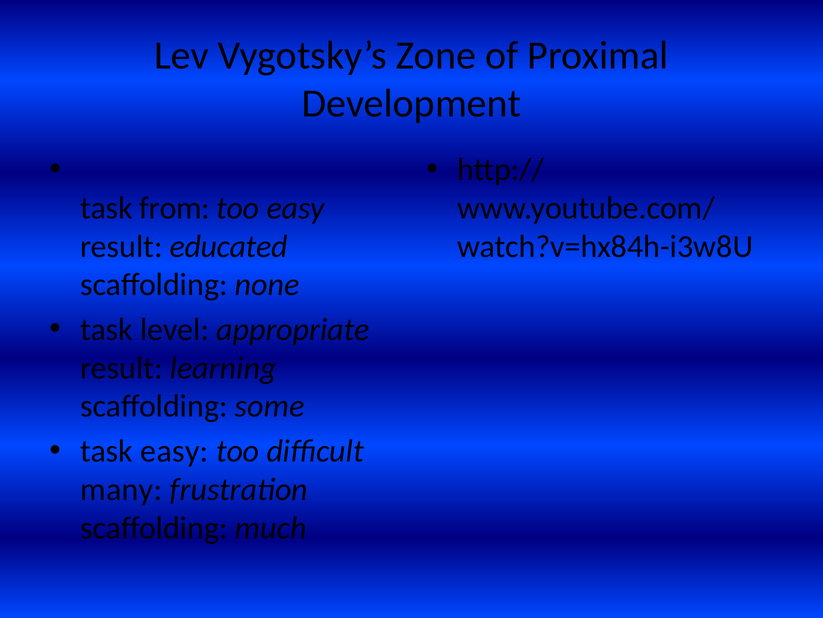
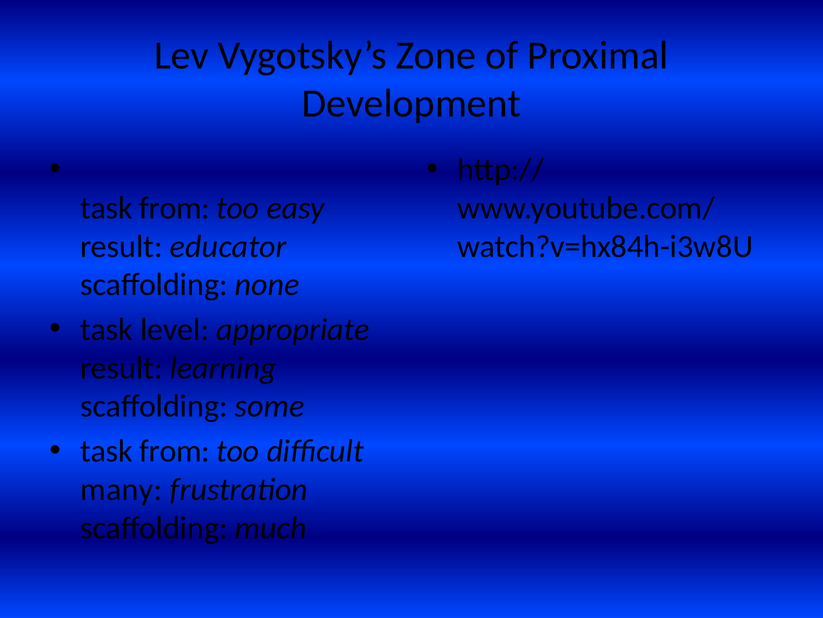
educated: educated -> educator (228, 246)
easy: easy -> from (175, 451)
